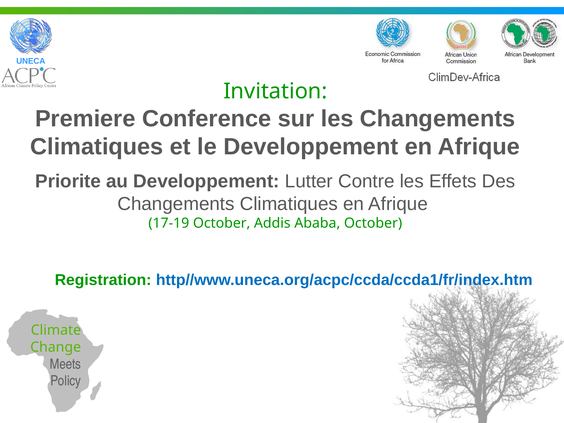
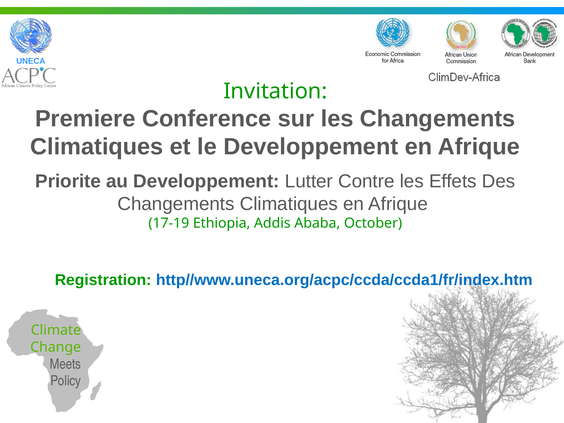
17-19 October: October -> Ethiopia (222, 223)
